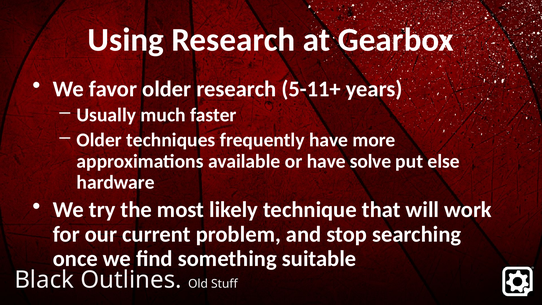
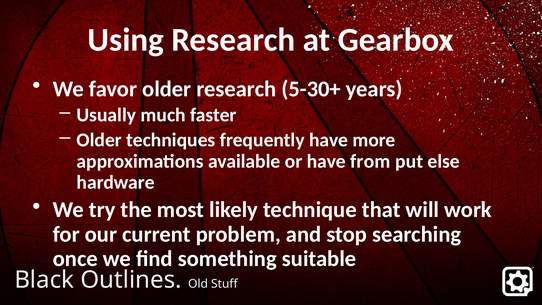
5-11+: 5-11+ -> 5-30+ (311, 89)
solve: solve -> from (370, 161)
